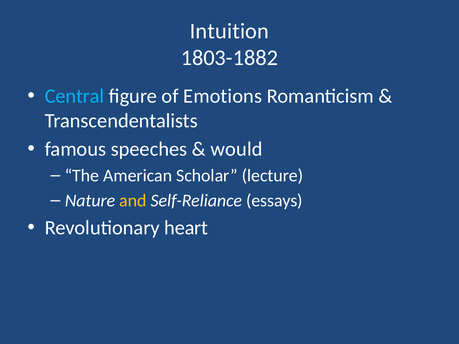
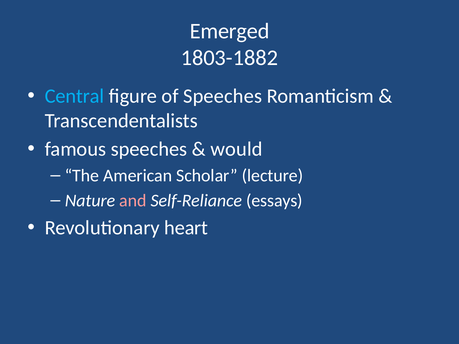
Intuition: Intuition -> Emerged (230, 31)
of Emotions: Emotions -> Speeches (223, 96)
and colour: yellow -> pink (133, 201)
